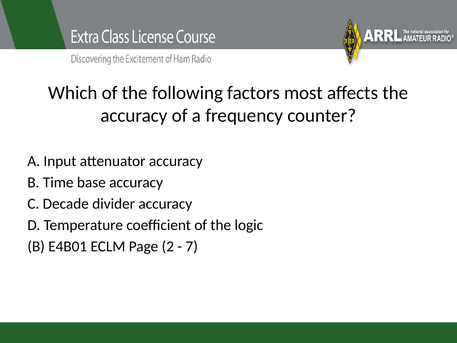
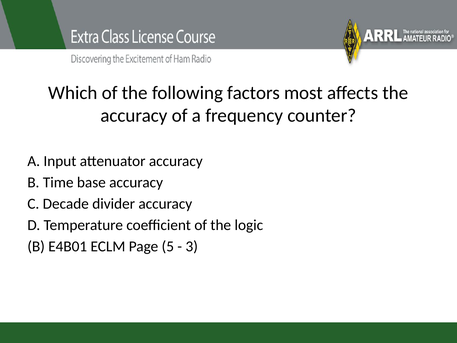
2: 2 -> 5 (168, 246)
7: 7 -> 3 (192, 246)
